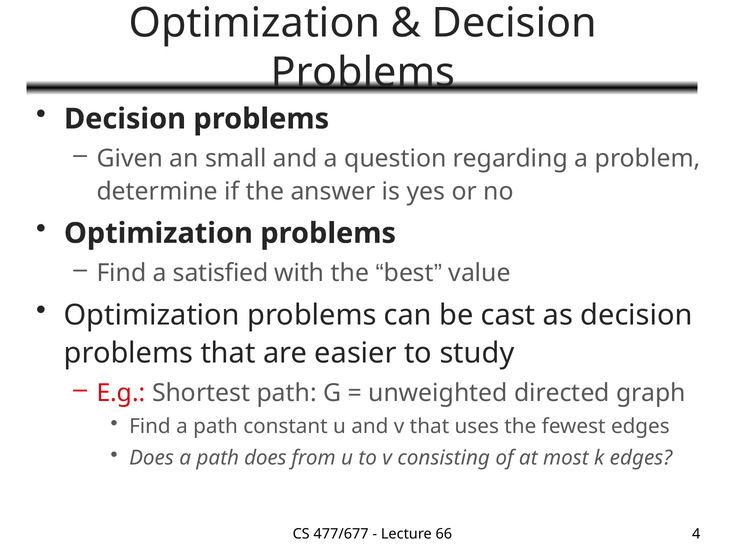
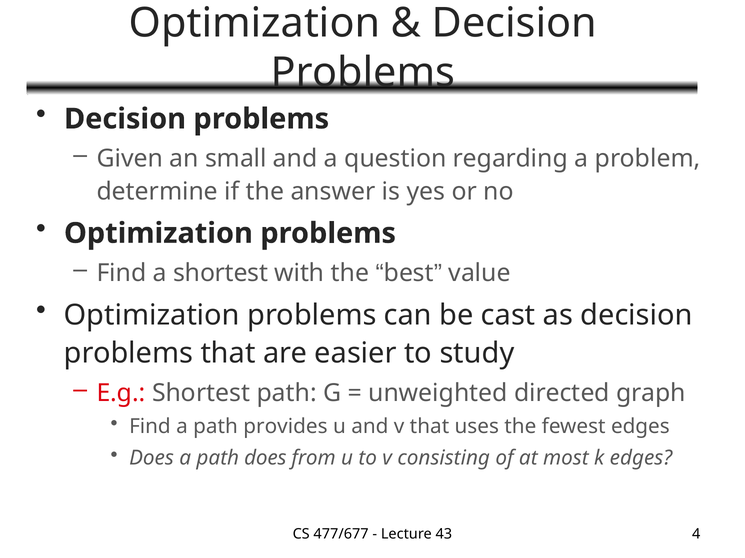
a satisfied: satisfied -> shortest (221, 274)
constant: constant -> provides (285, 427)
66: 66 -> 43 (444, 535)
